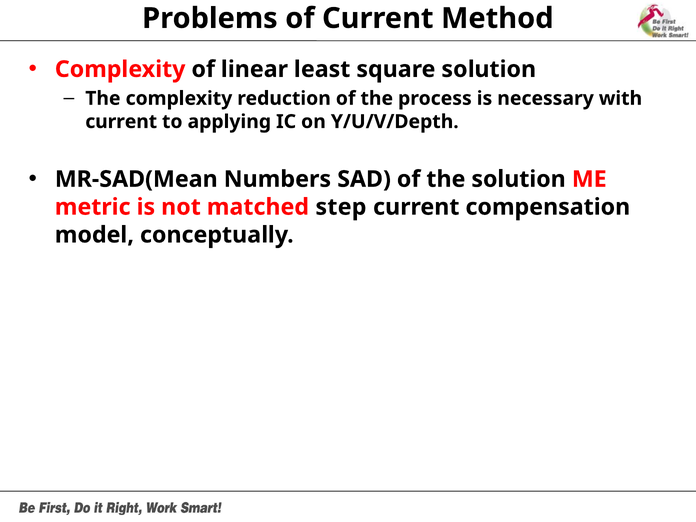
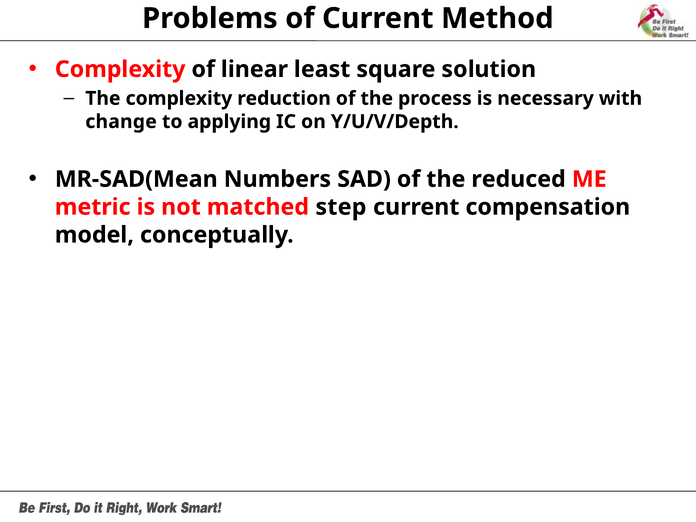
current: current -> change (121, 122)
the solution: solution -> reduced (519, 179)
